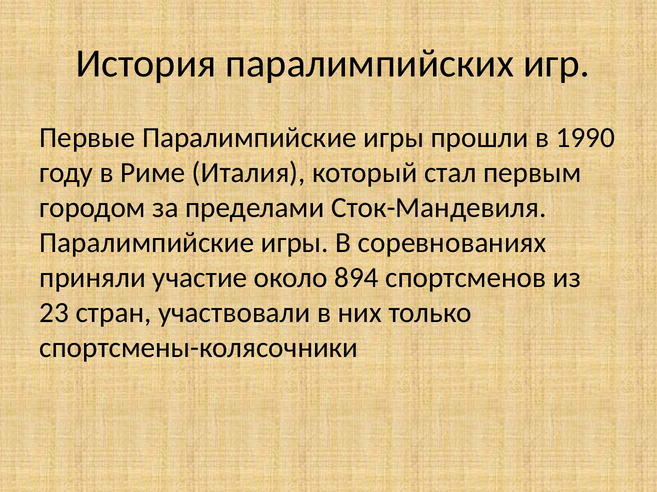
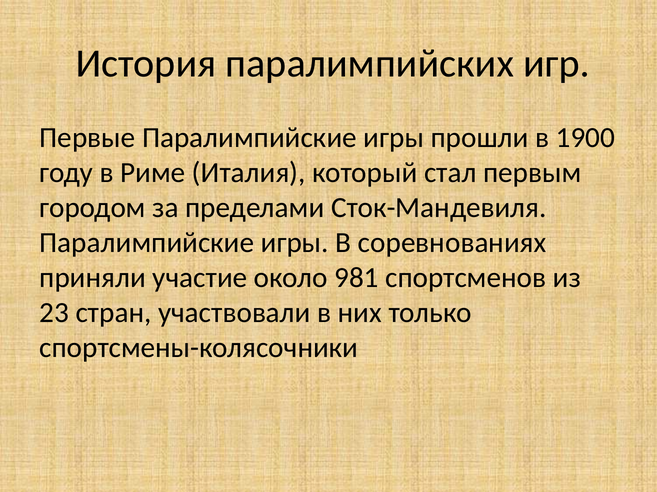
1990: 1990 -> 1900 (585, 138)
894: 894 -> 981 (356, 278)
